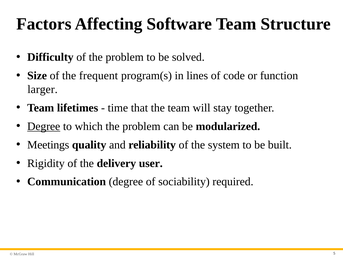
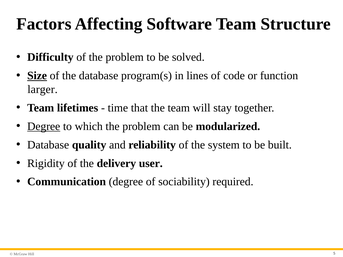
Size underline: none -> present (37, 76)
the frequent: frequent -> database (99, 76)
Meetings: Meetings -> Database (48, 145)
